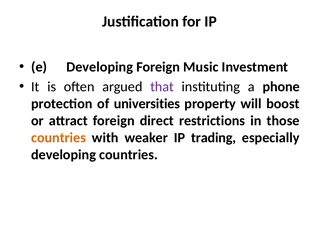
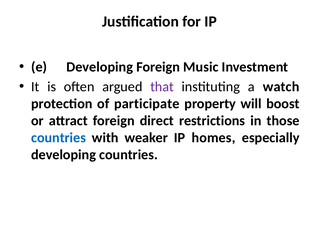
phone: phone -> watch (281, 87)
universities: universities -> participate (147, 104)
countries colour: orange -> blue (59, 138)
trading: trading -> homes (213, 138)
